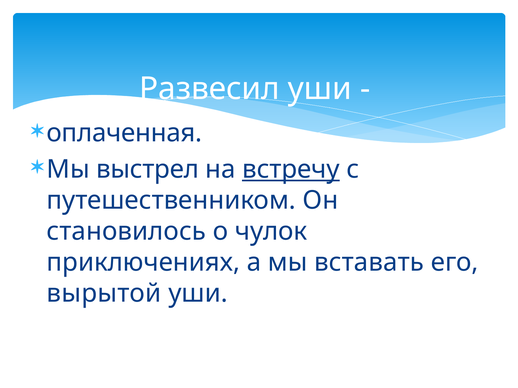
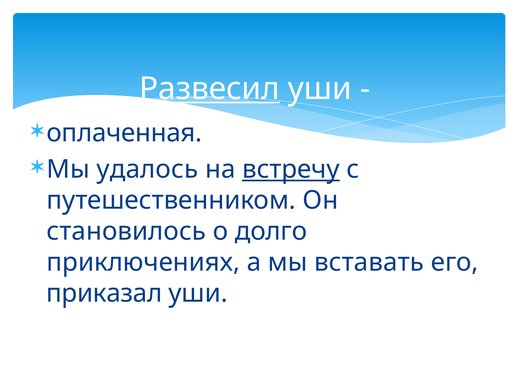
Развесил underline: none -> present (209, 89)
выстрел: выстрел -> удалось (147, 170)
чулок: чулок -> долго (271, 232)
вырытой: вырытой -> приказал (104, 294)
